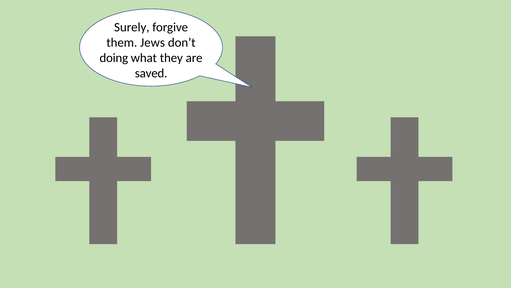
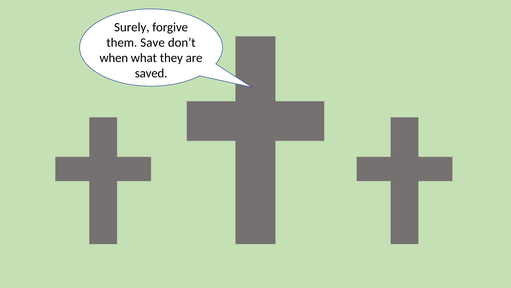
Jews: Jews -> Save (153, 42)
doing: doing -> when (114, 58)
